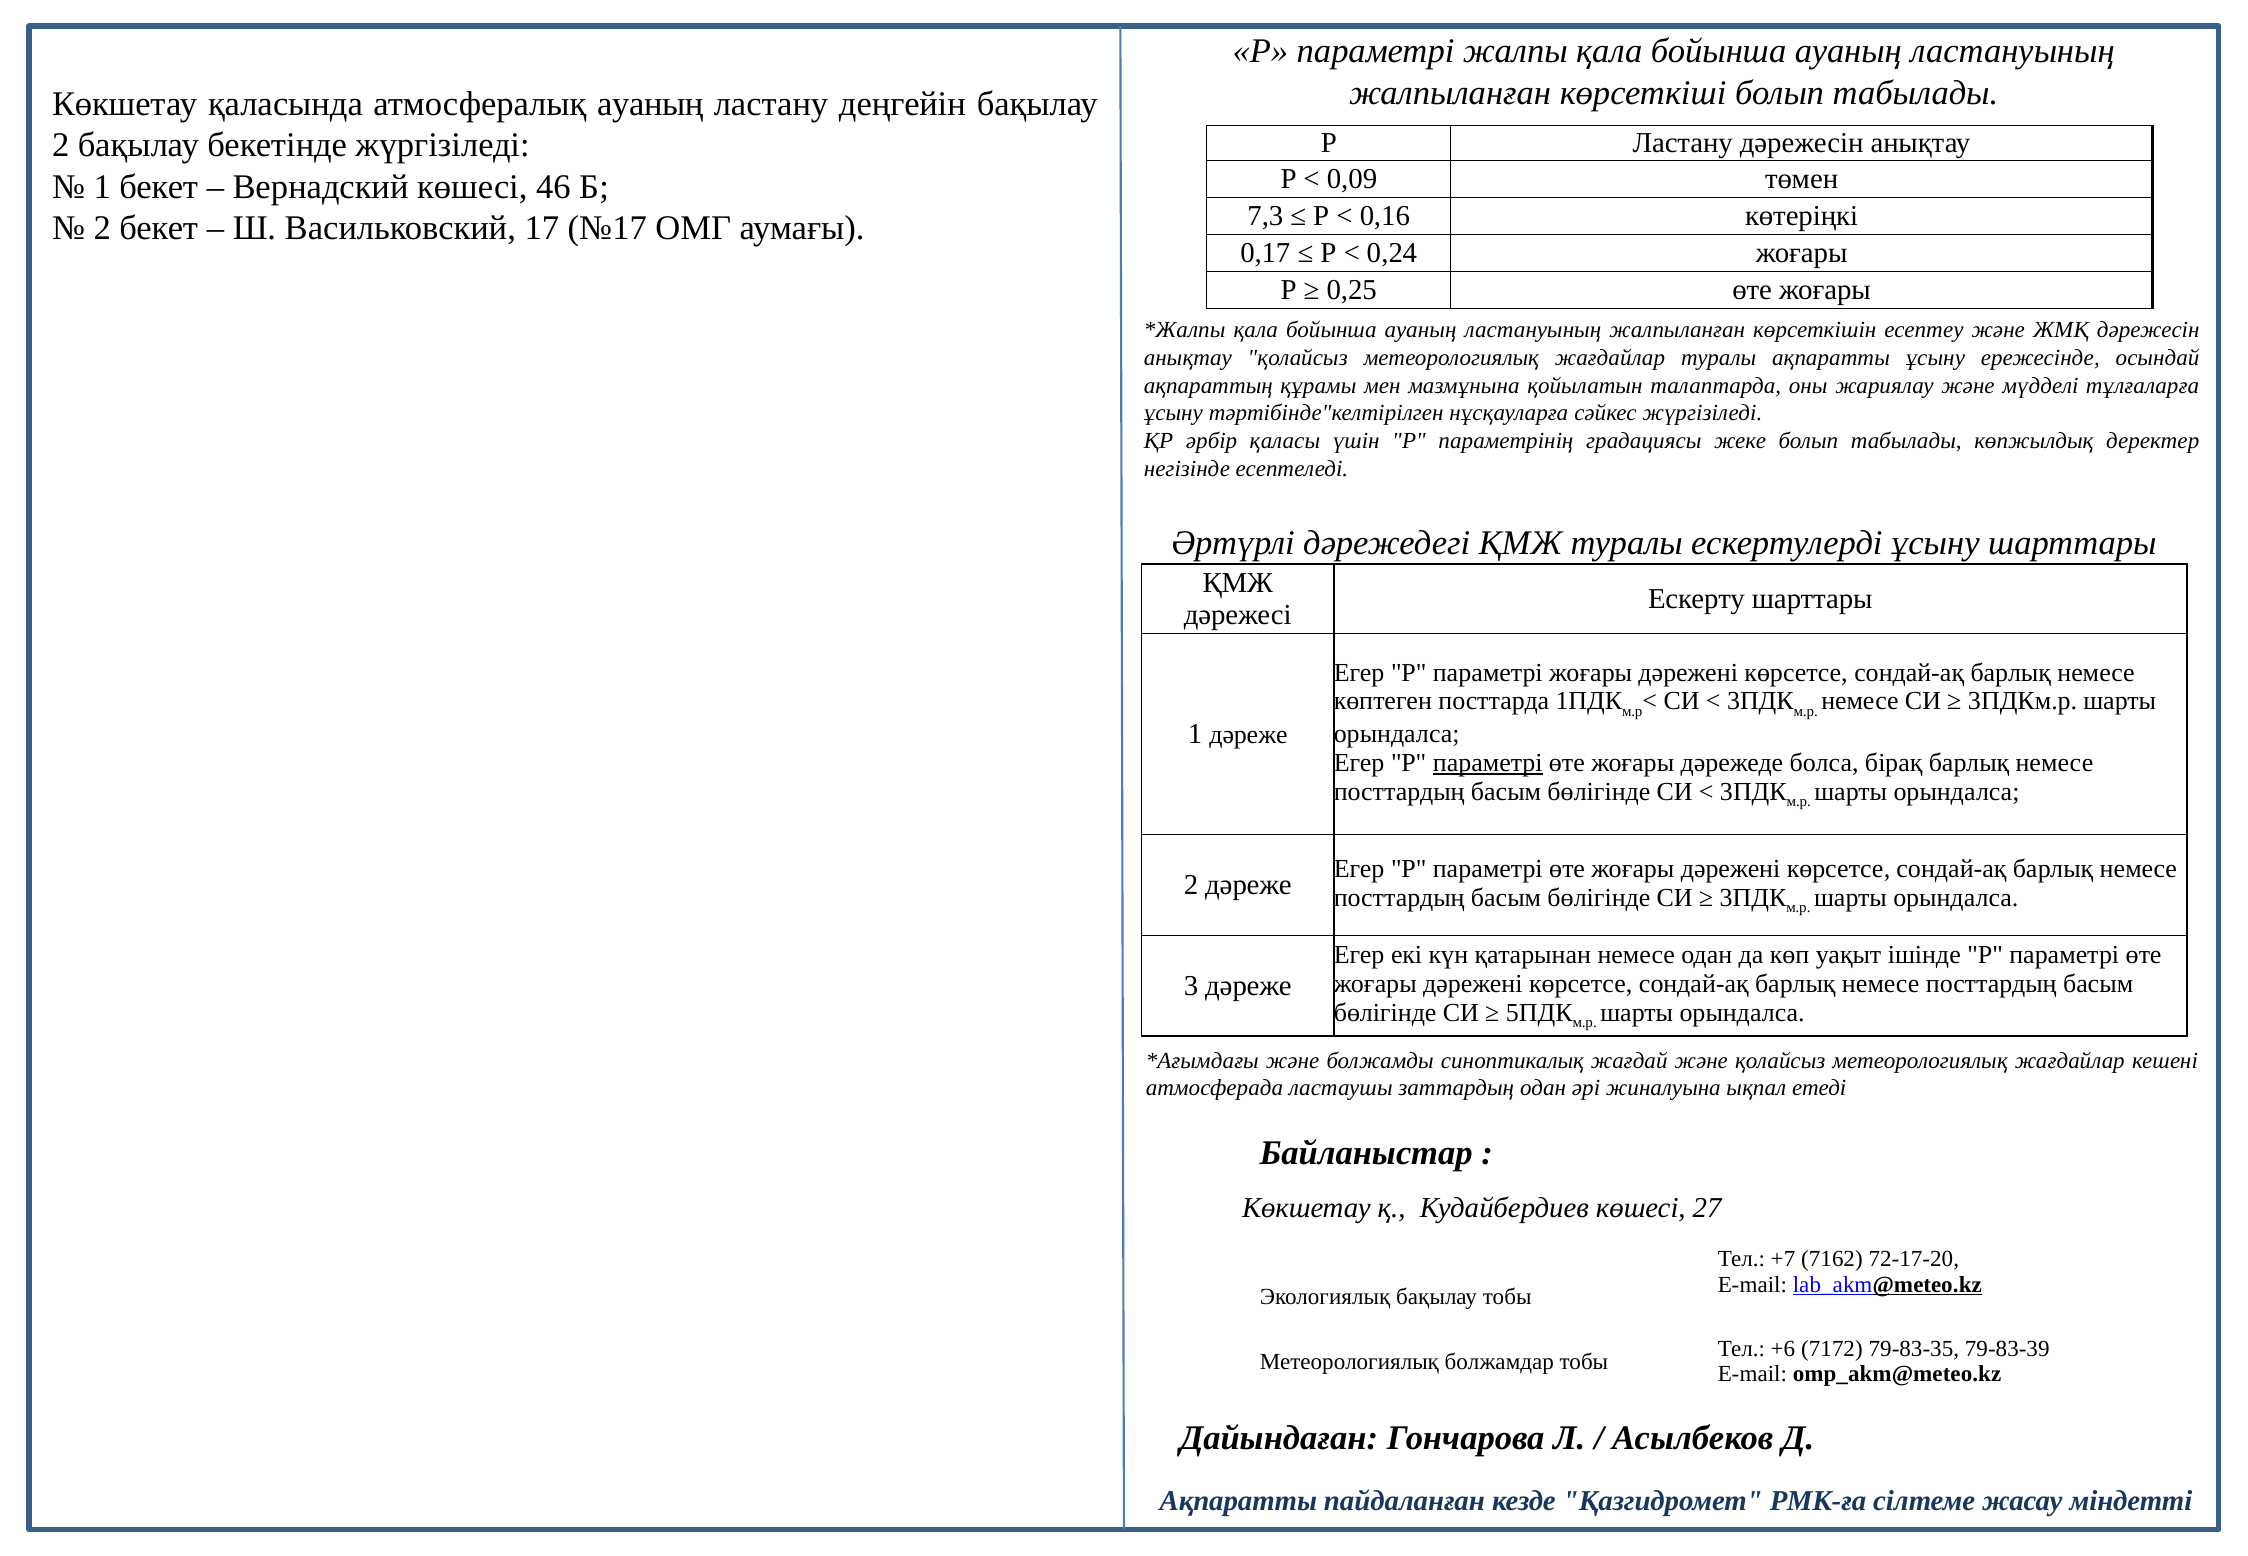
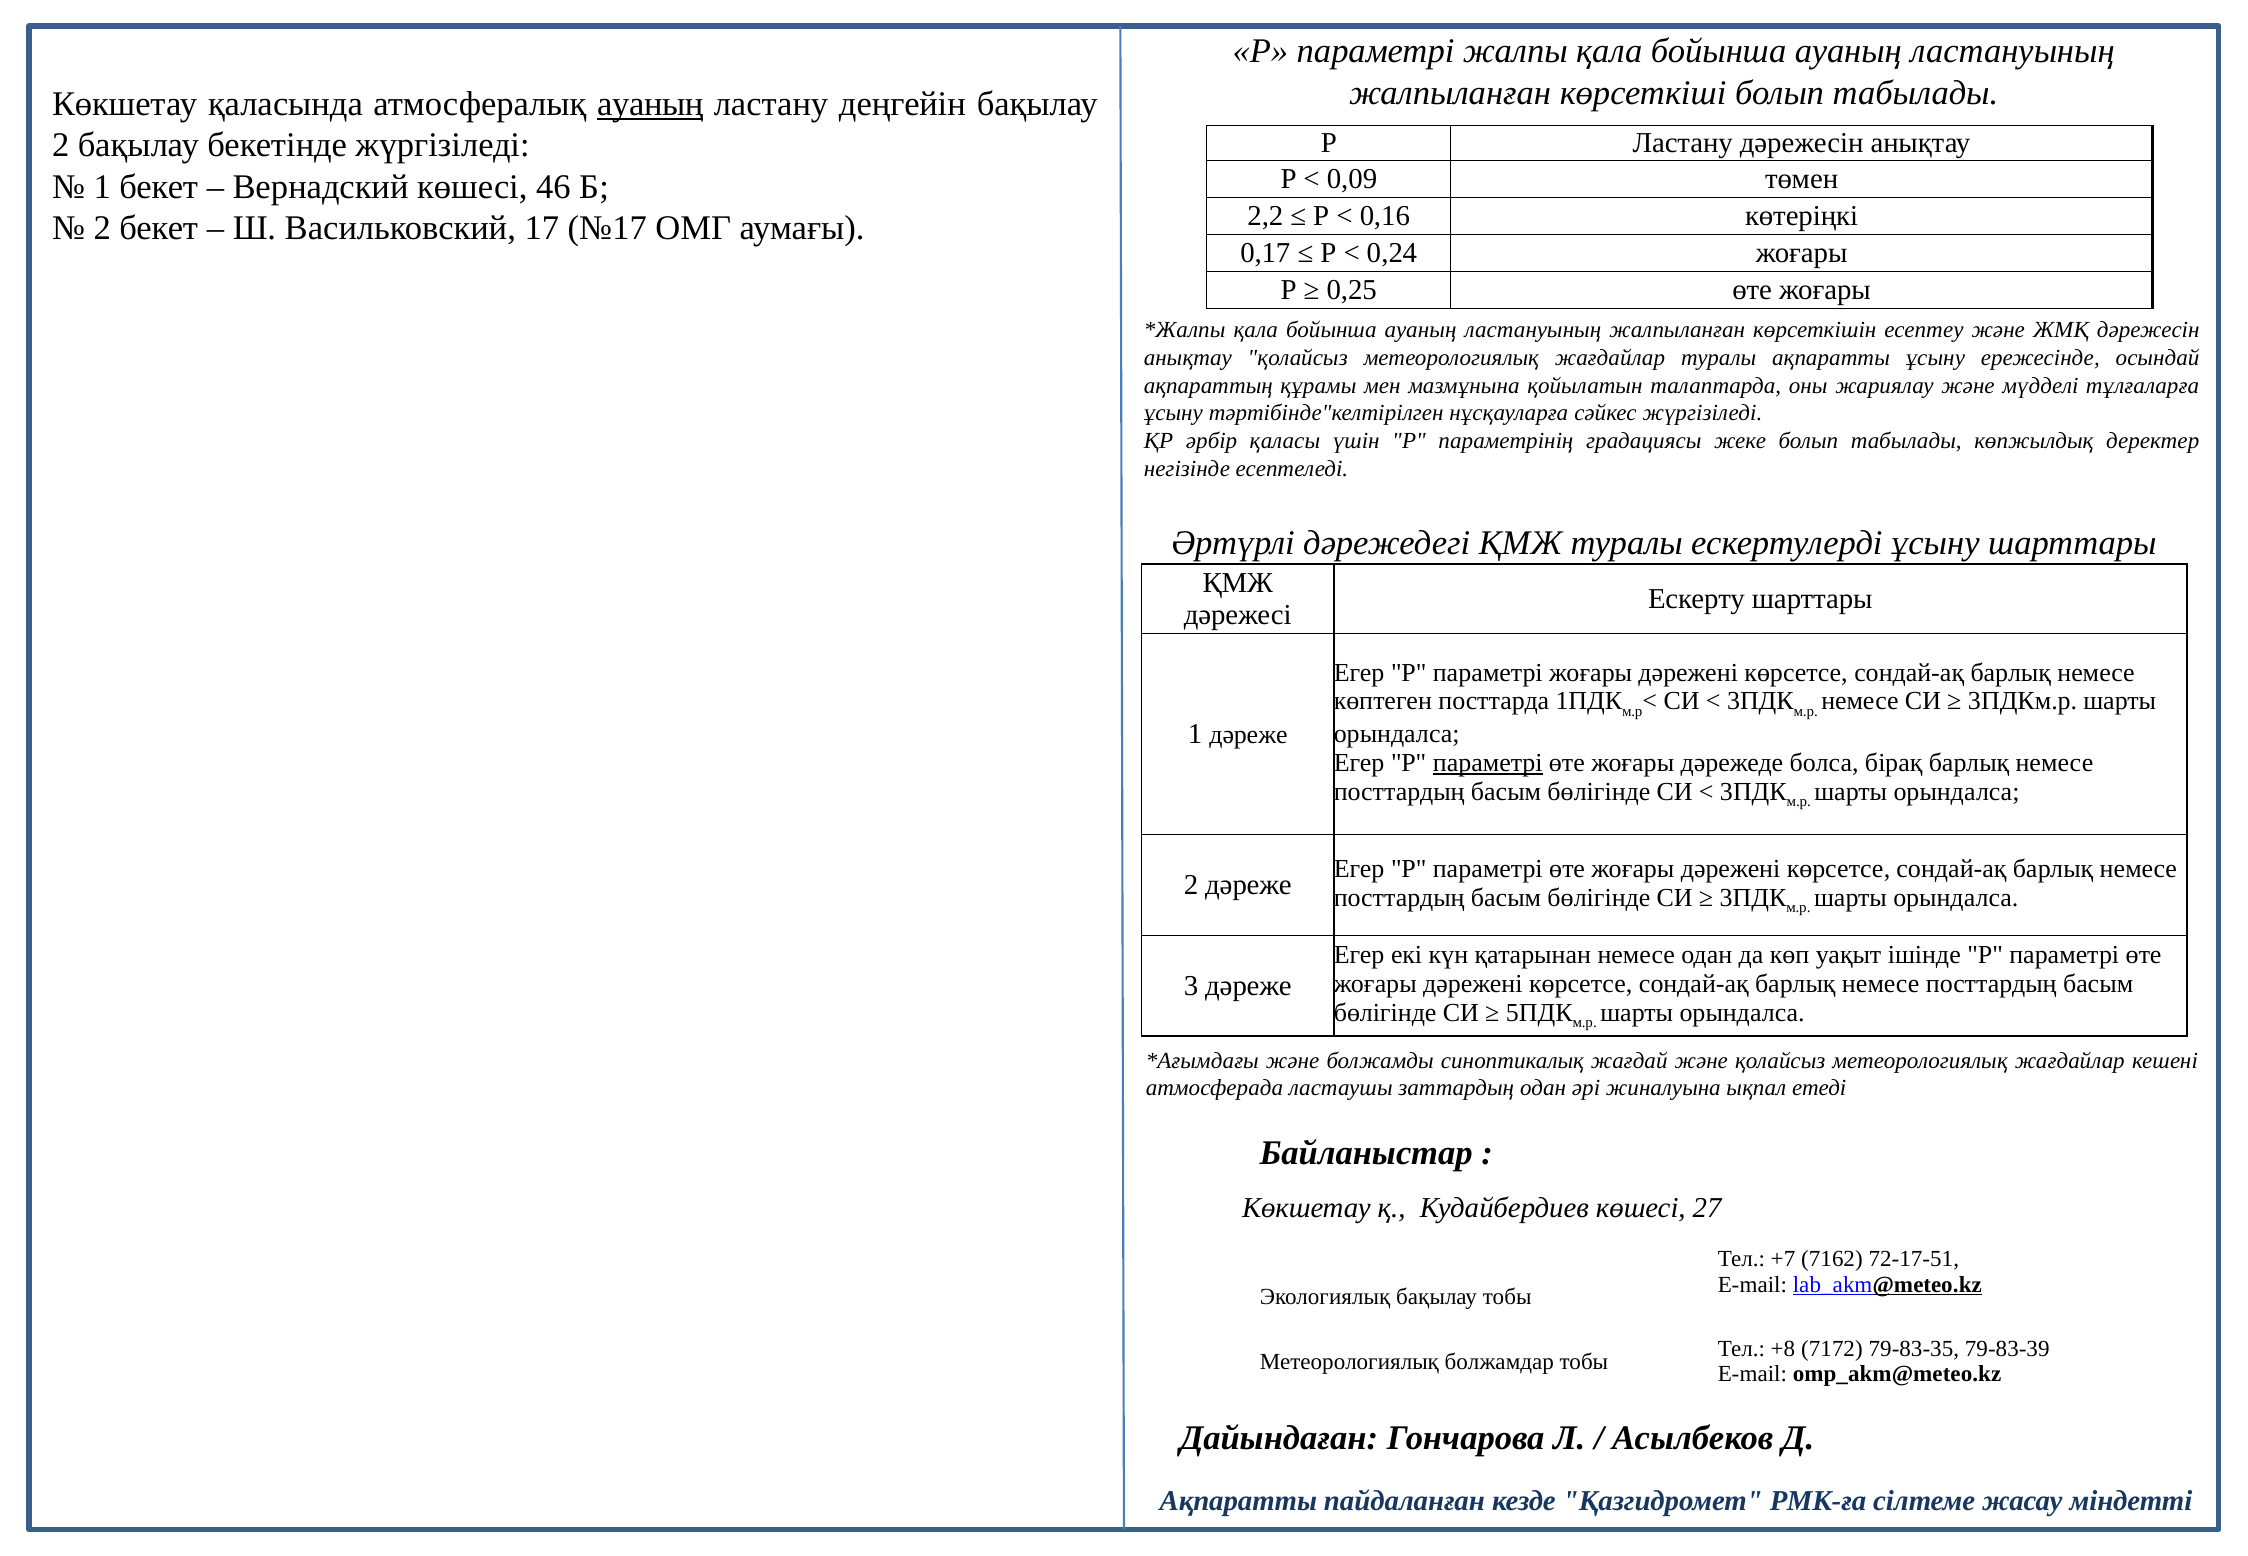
ауаның underline: none -> present (650, 104)
7,3: 7,3 -> 2,2 (1265, 216)
72-17-20: 72-17-20 -> 72-17-51 (1914, 1259)
+6: +6 -> +8 (1783, 1349)
